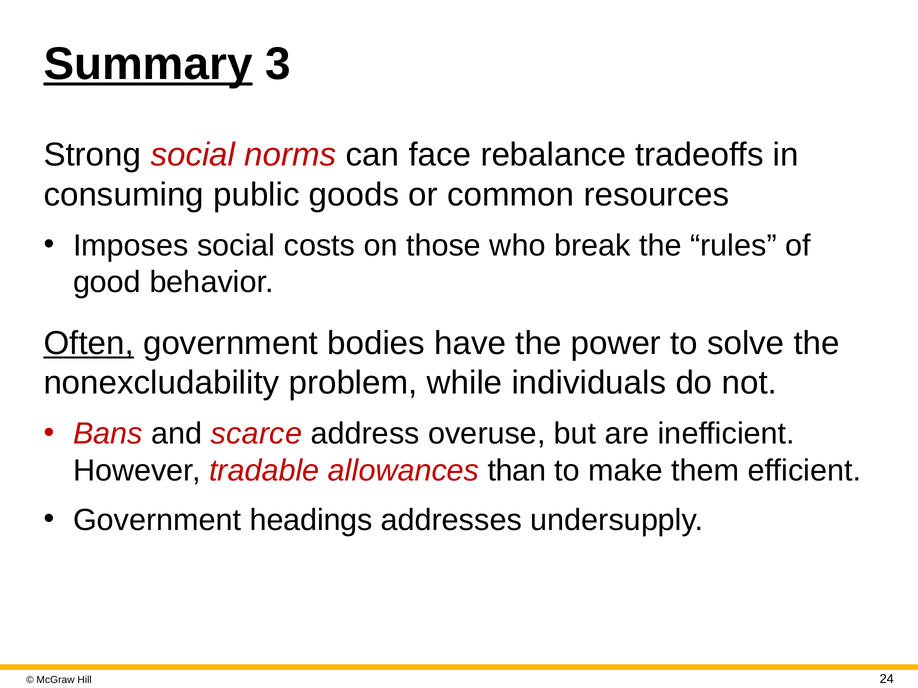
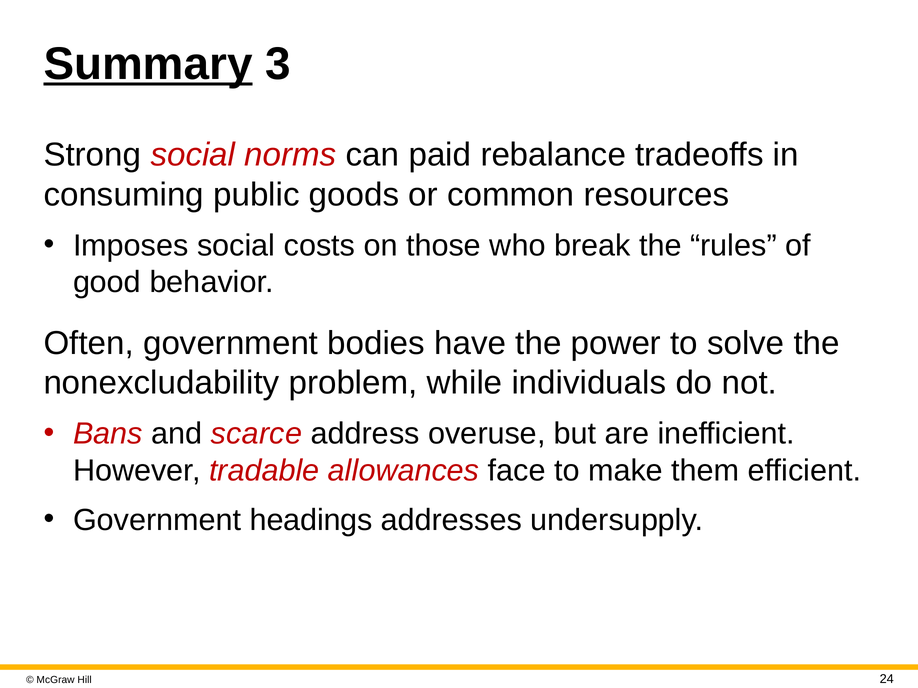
face: face -> paid (440, 155)
Often underline: present -> none (89, 344)
than: than -> face (517, 471)
